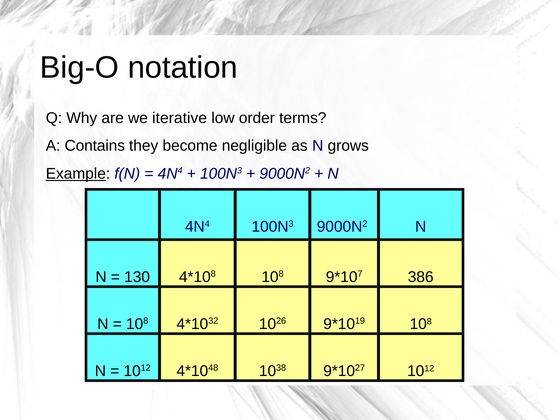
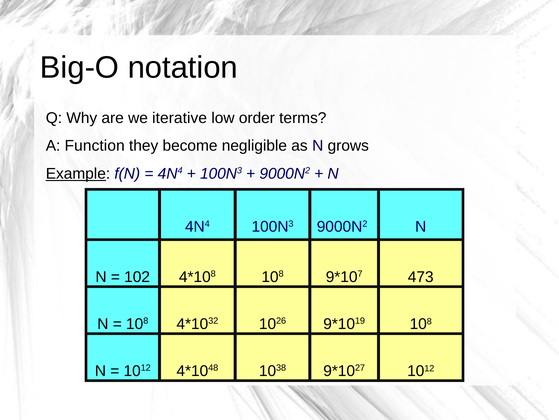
Contains: Contains -> Function (95, 146)
130: 130 -> 102 (137, 276)
386: 386 -> 473 (421, 276)
